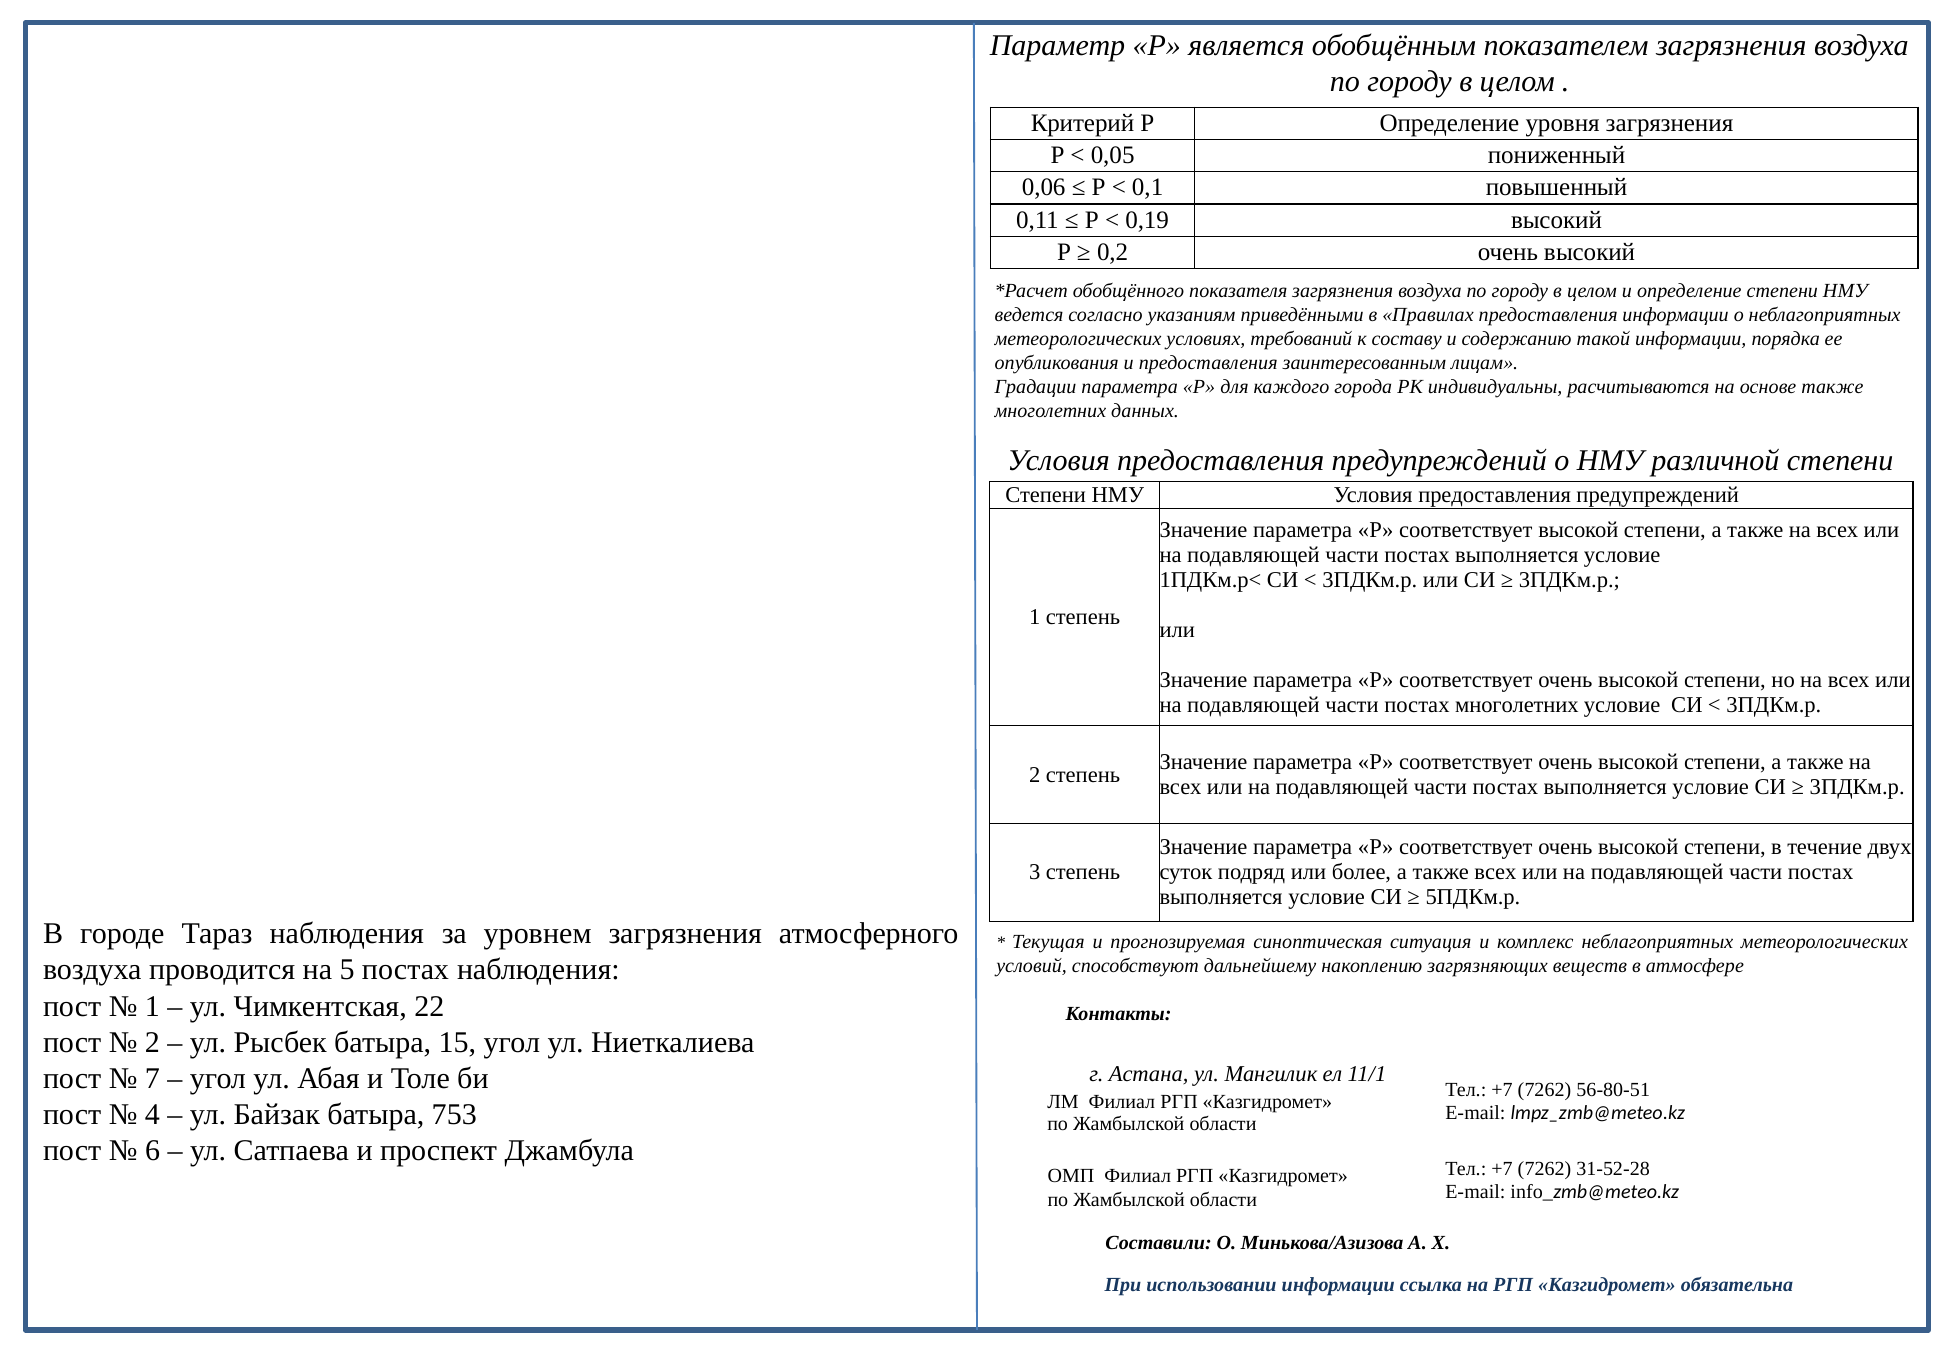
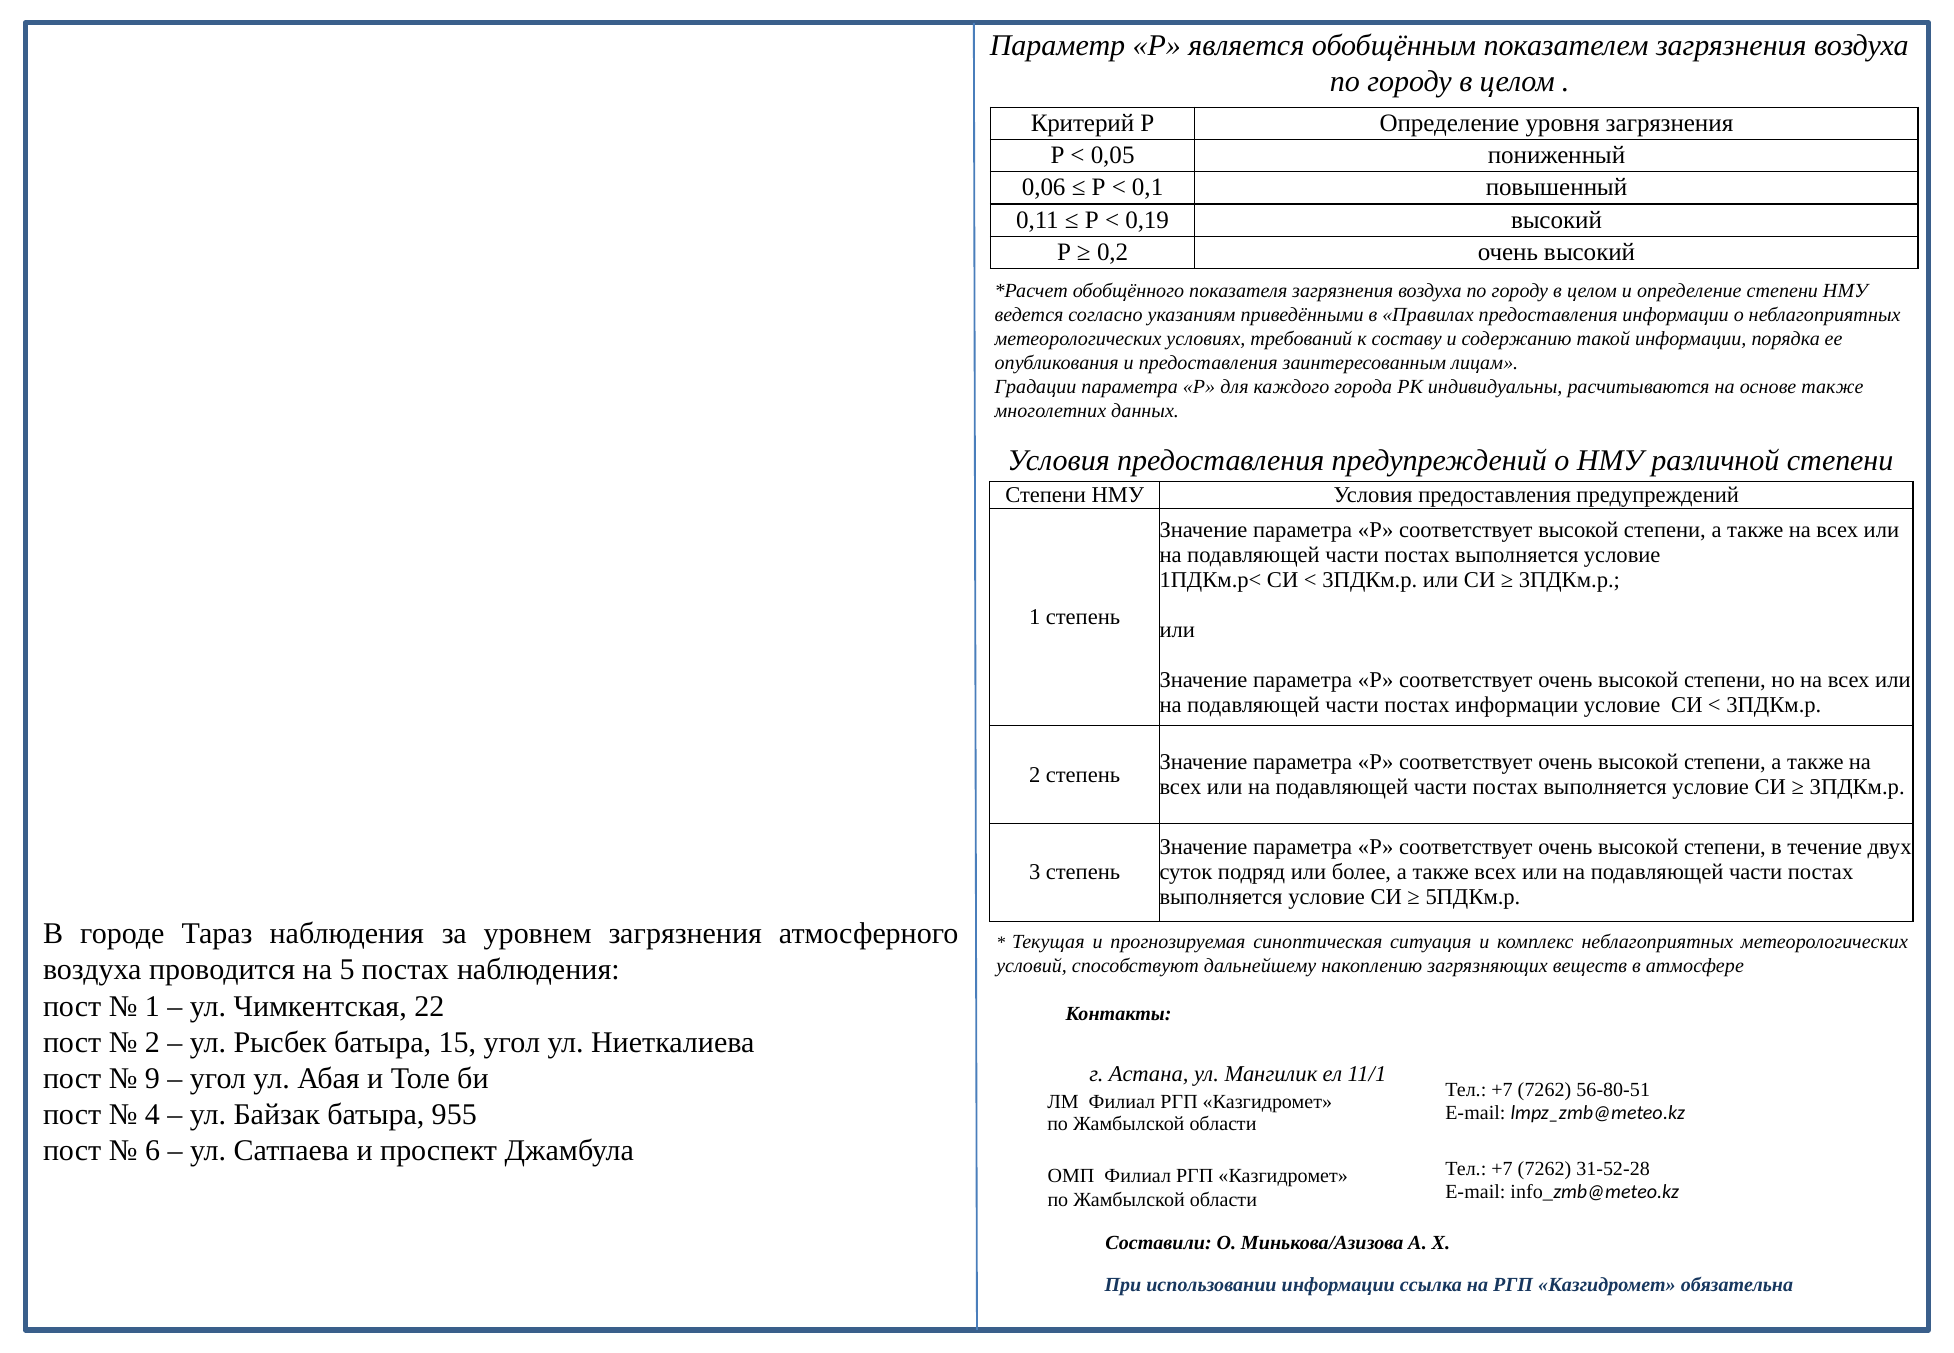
постах многолетних: многолетних -> информации (1517, 705)
7: 7 -> 9 (152, 1078)
753: 753 -> 955 (454, 1114)
